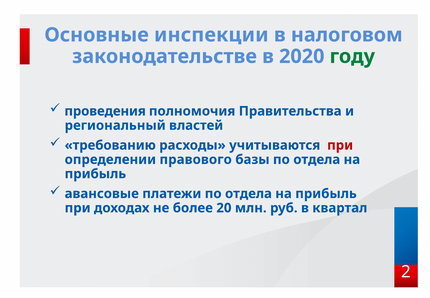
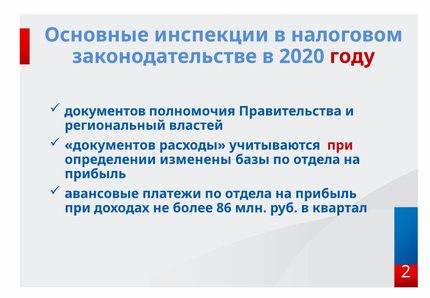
году colour: green -> red (352, 56)
проведения: проведения -> документов (105, 111)
требованию: требованию -> документов (110, 145)
правового: правового -> изменены (196, 159)
20: 20 -> 86 (224, 208)
